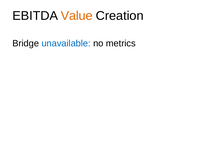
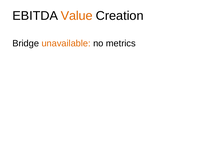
unavailable colour: blue -> orange (66, 43)
